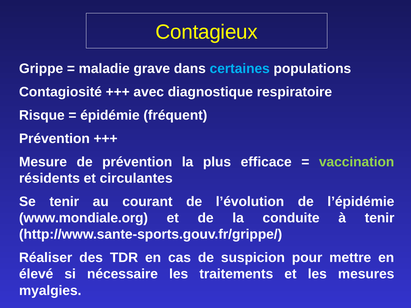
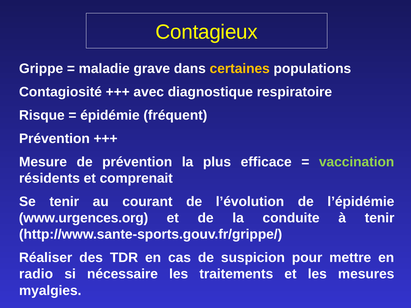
certaines colour: light blue -> yellow (240, 69)
circulantes: circulantes -> comprenait (136, 178)
www.mondiale.org: www.mondiale.org -> www.urgences.org (84, 218)
élevé: élevé -> radio (36, 274)
